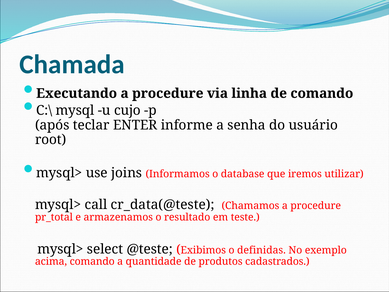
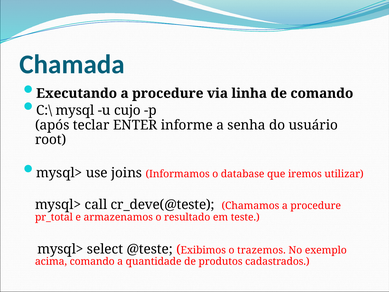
cr_data(@teste: cr_data(@teste -> cr_deve(@teste (163, 205)
definidas: definidas -> trazemos (261, 250)
